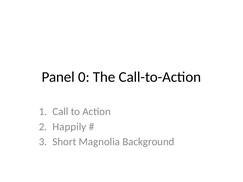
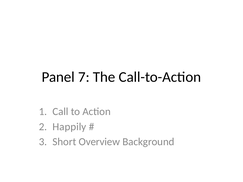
0: 0 -> 7 (84, 77)
Magnolia: Magnolia -> Overview (99, 142)
